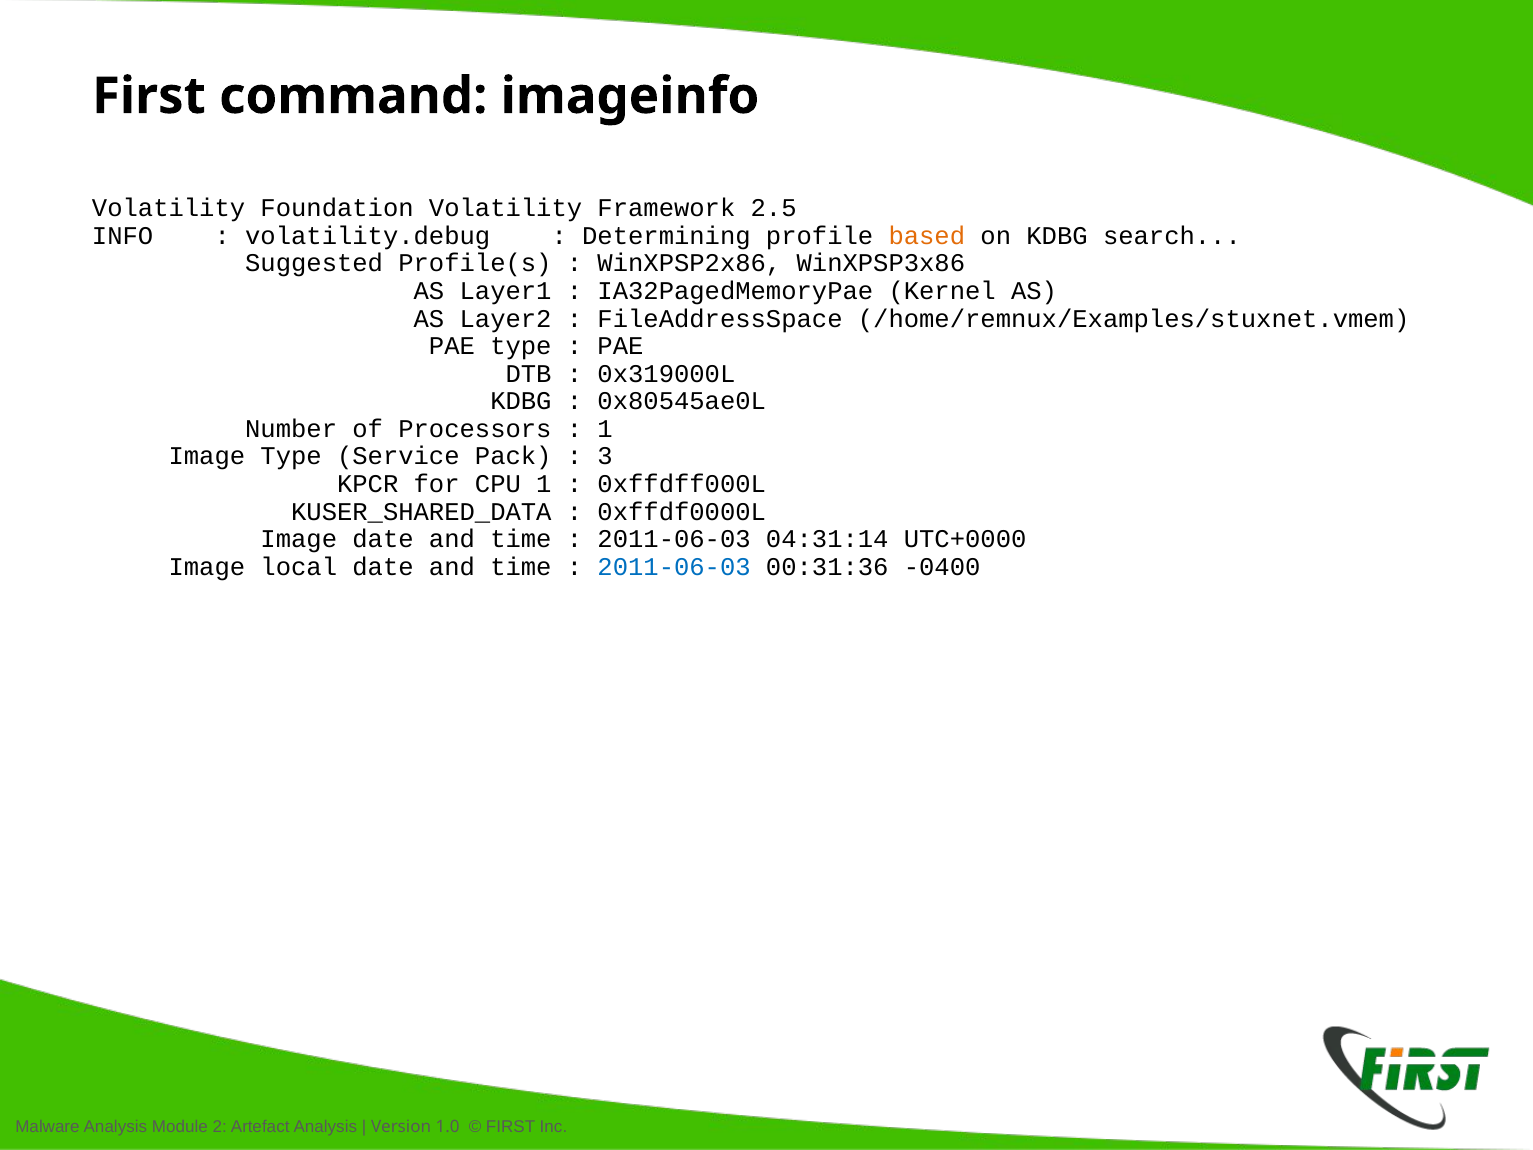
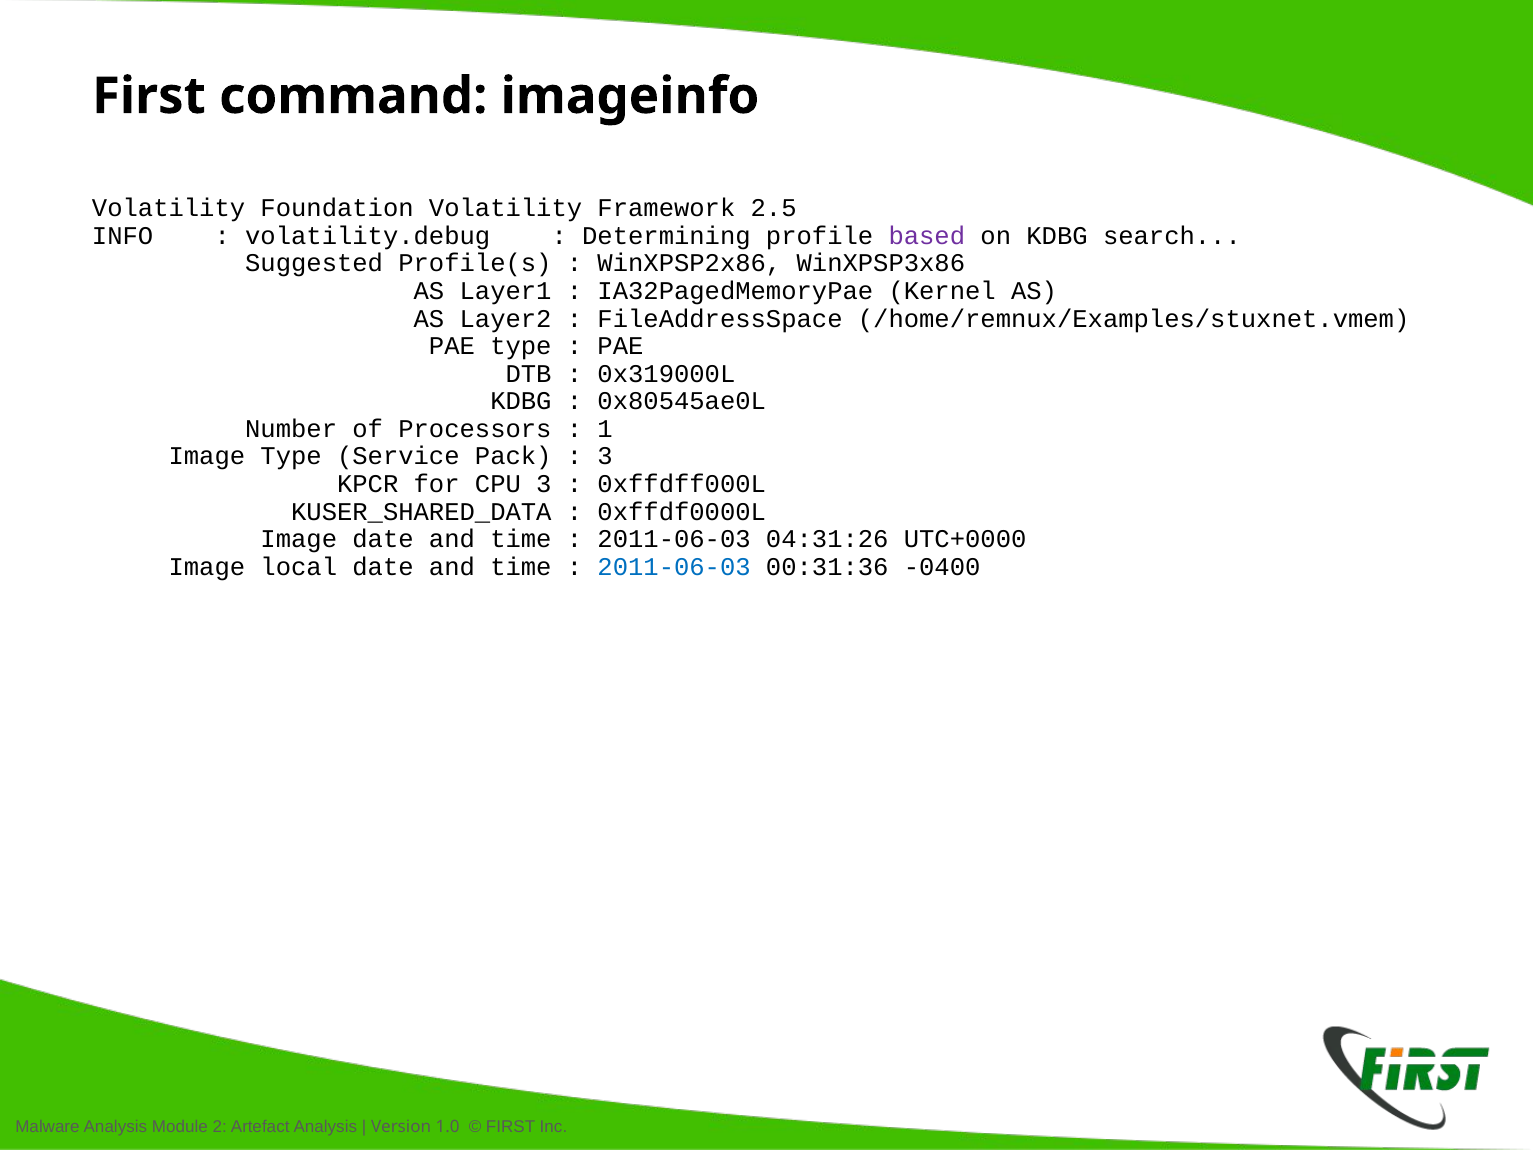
based colour: orange -> purple (927, 236)
CPU 1: 1 -> 3 (544, 484)
04:31:14: 04:31:14 -> 04:31:26 (827, 539)
